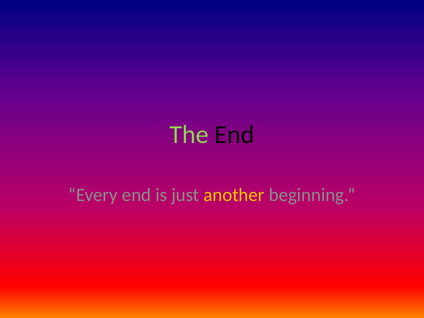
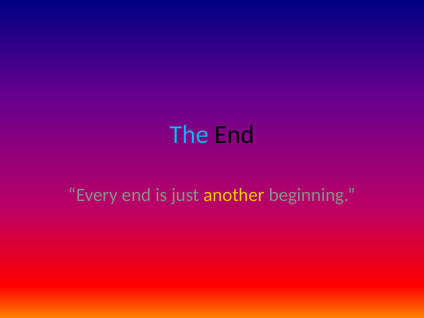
The colour: light green -> light blue (189, 135)
